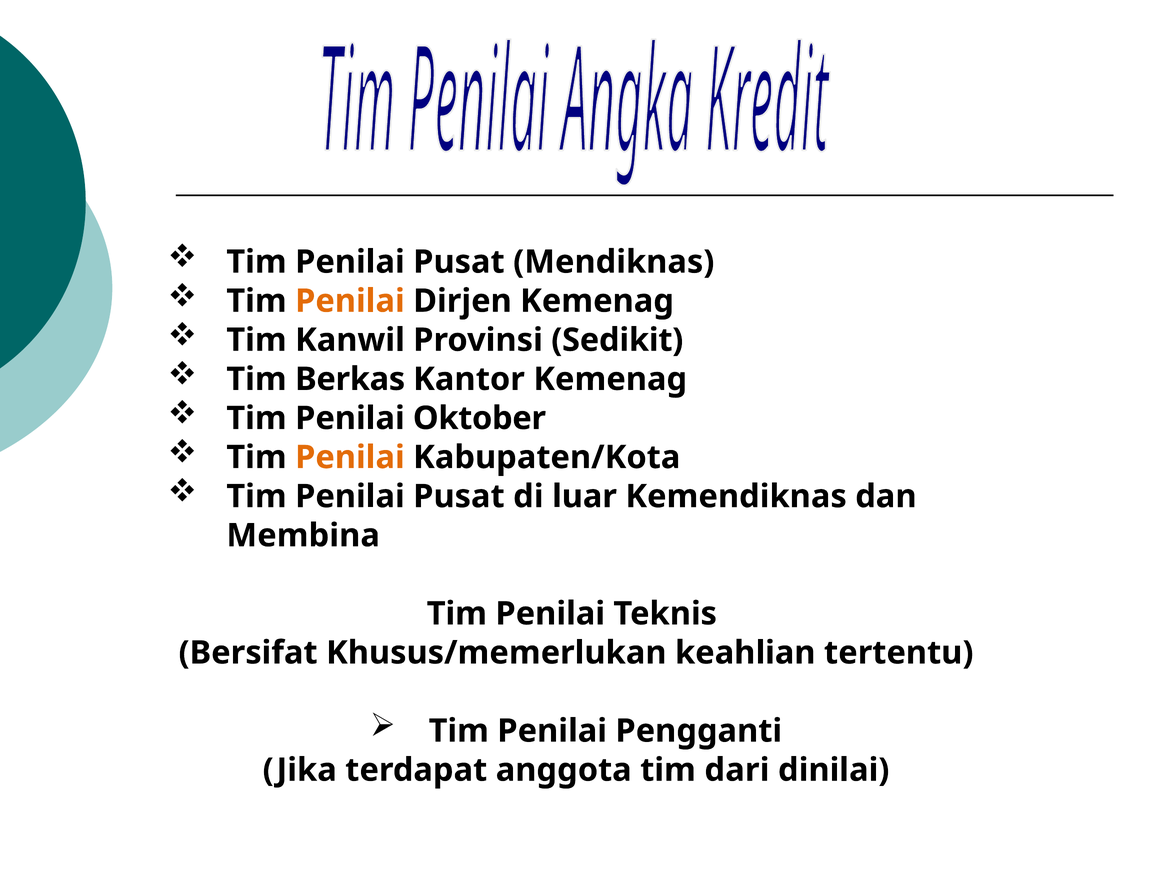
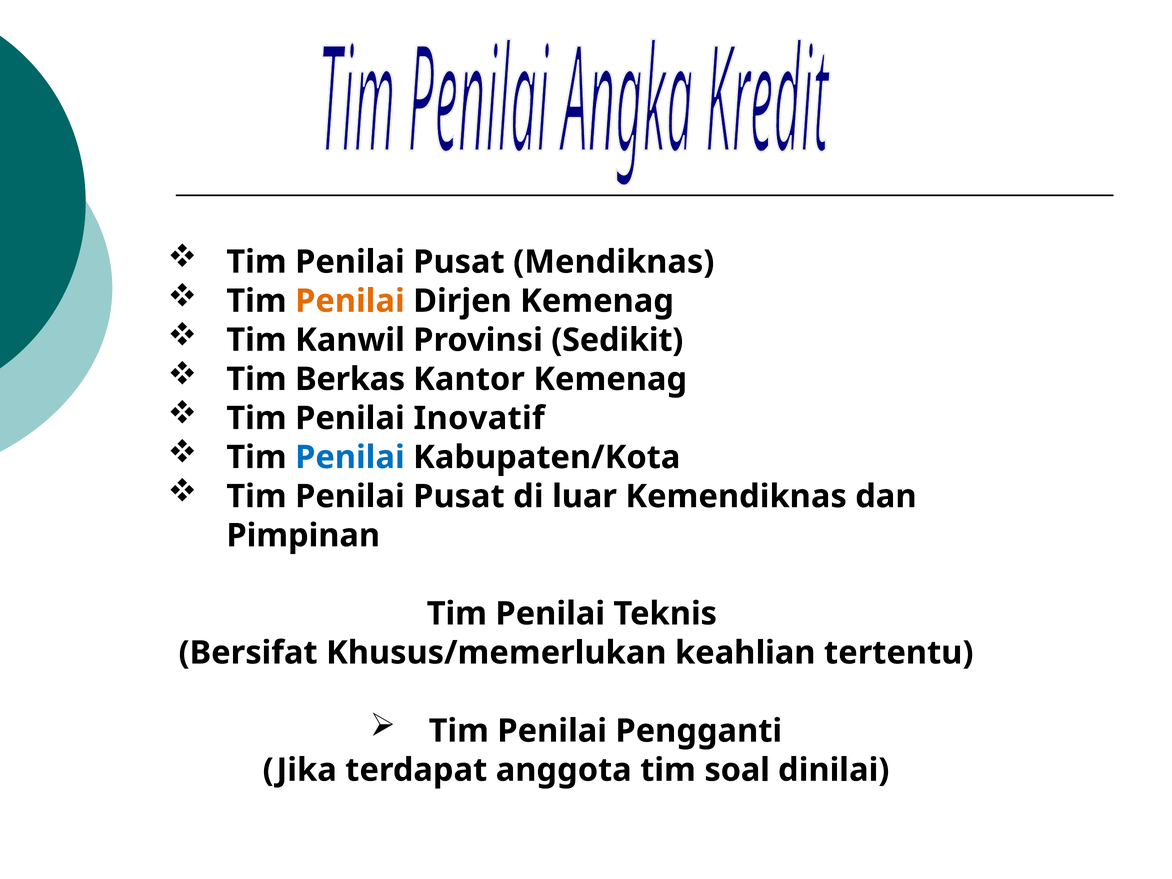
Oktober: Oktober -> Inovatif (479, 418)
Penilai colour: orange -> blue (350, 457)
Membina: Membina -> Pimpinan (303, 536)
dari: dari -> soal (737, 770)
